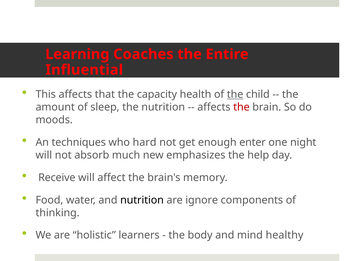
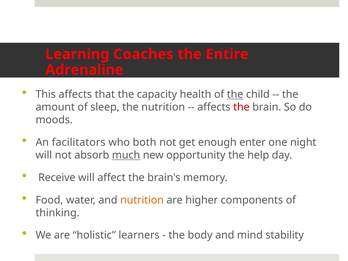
Influential: Influential -> Adrenaline (84, 70)
techniques: techniques -> facilitators (79, 142)
hard: hard -> both (145, 142)
much underline: none -> present (126, 155)
emphasizes: emphasizes -> opportunity (196, 155)
nutrition colour: black -> orange (142, 200)
ignore: ignore -> higher (202, 200)
healthy: healthy -> stability (285, 235)
